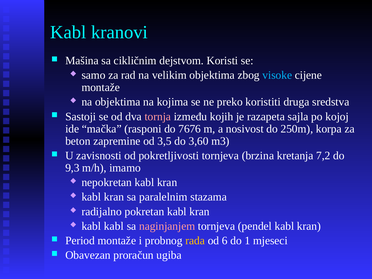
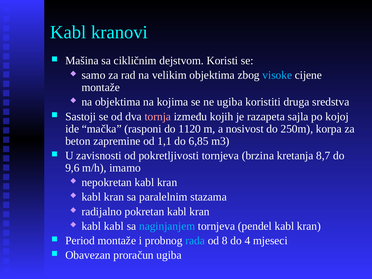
ne preko: preko -> ugiba (230, 102)
7676: 7676 -> 1120 (190, 129)
3,5: 3,5 -> 1,1 (165, 141)
3,60: 3,60 -> 6,85 (199, 141)
7,2: 7,2 -> 8,7 (323, 156)
9,3: 9,3 -> 9,6 (72, 168)
naginjanjem colour: pink -> light blue (167, 226)
rada colour: yellow -> light blue (195, 241)
6: 6 -> 8 (225, 241)
1: 1 -> 4 (247, 241)
